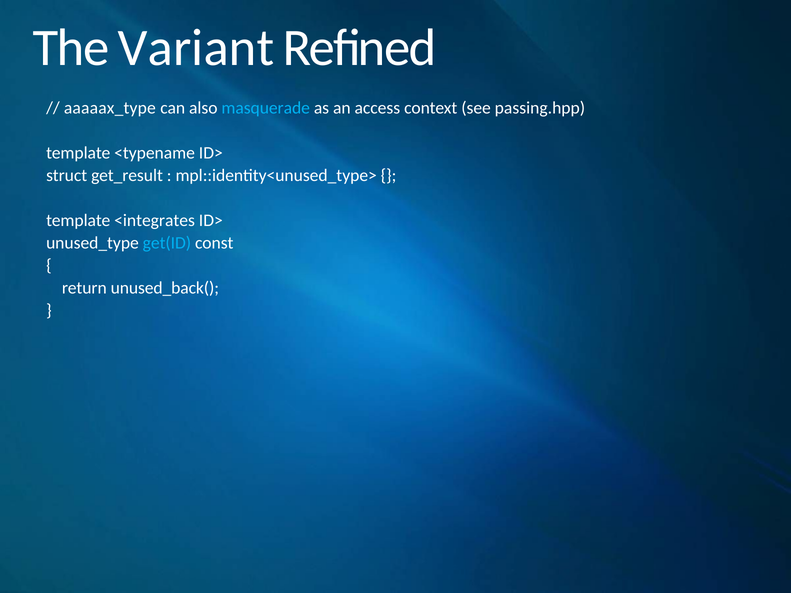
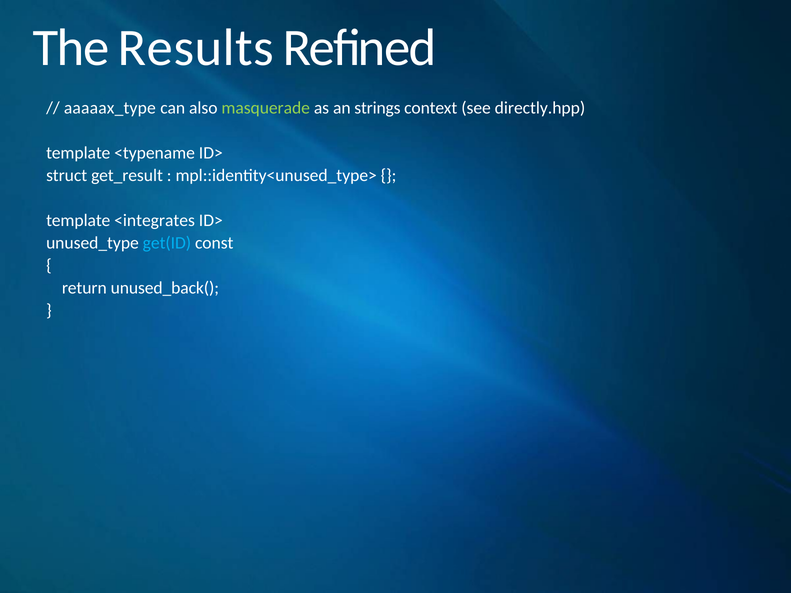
Variant: Variant -> Results (196, 48)
masquerade colour: light blue -> light green (266, 108)
access: access -> strings (377, 108)
passing.hpp: passing.hpp -> directly.hpp (540, 108)
